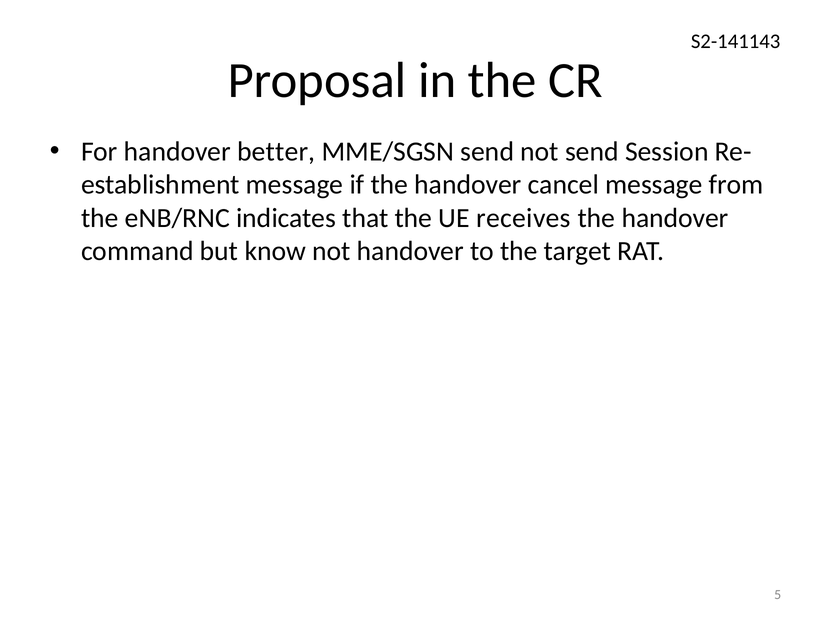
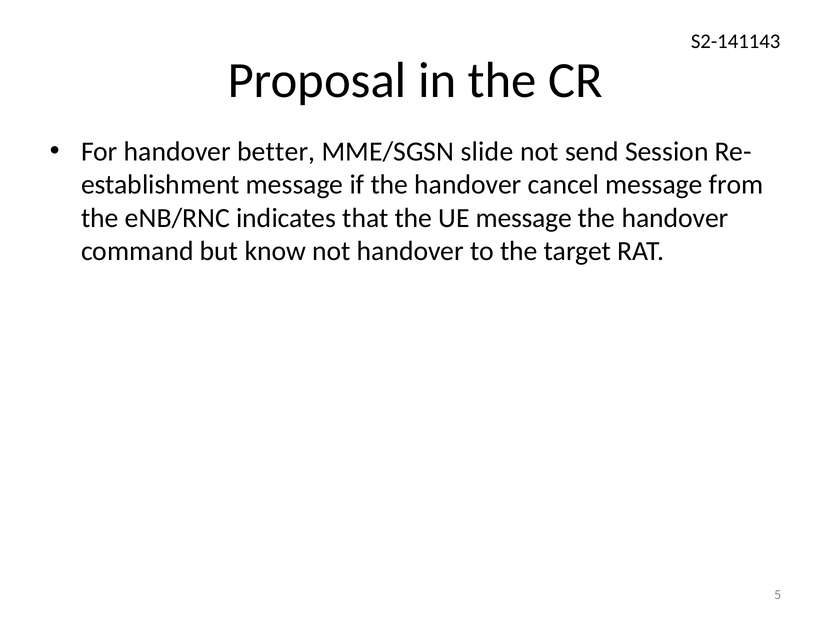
MME/SGSN send: send -> slide (487, 152)
UE receives: receives -> message (524, 218)
